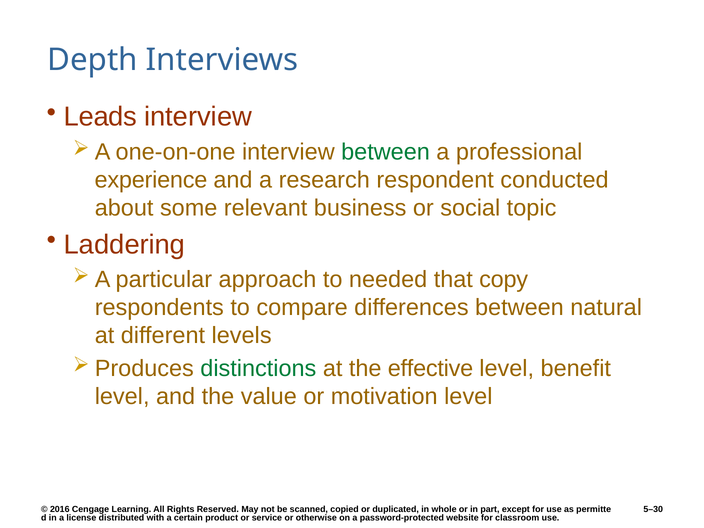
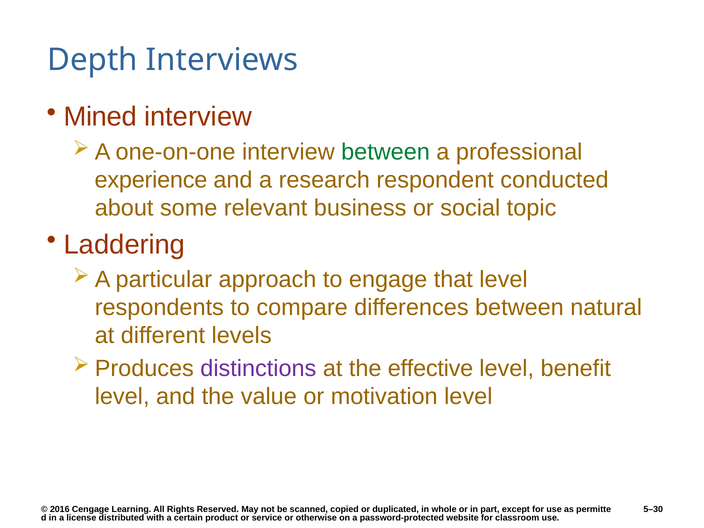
Leads: Leads -> Mined (100, 117)
needed: needed -> engage (388, 279)
that copy: copy -> level (504, 279)
distinctions colour: green -> purple (258, 369)
